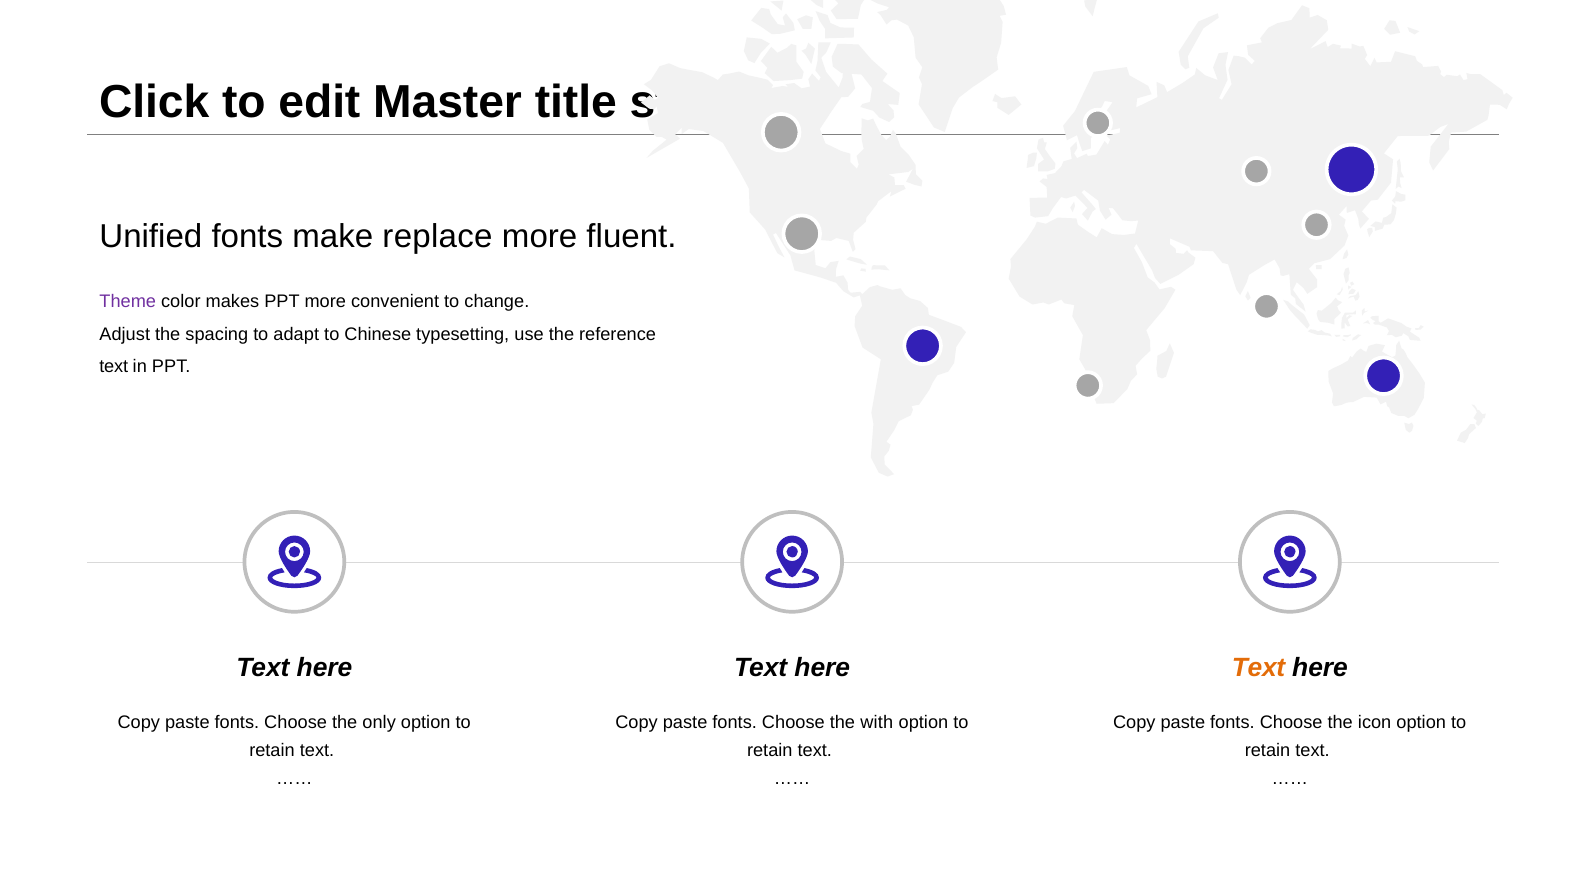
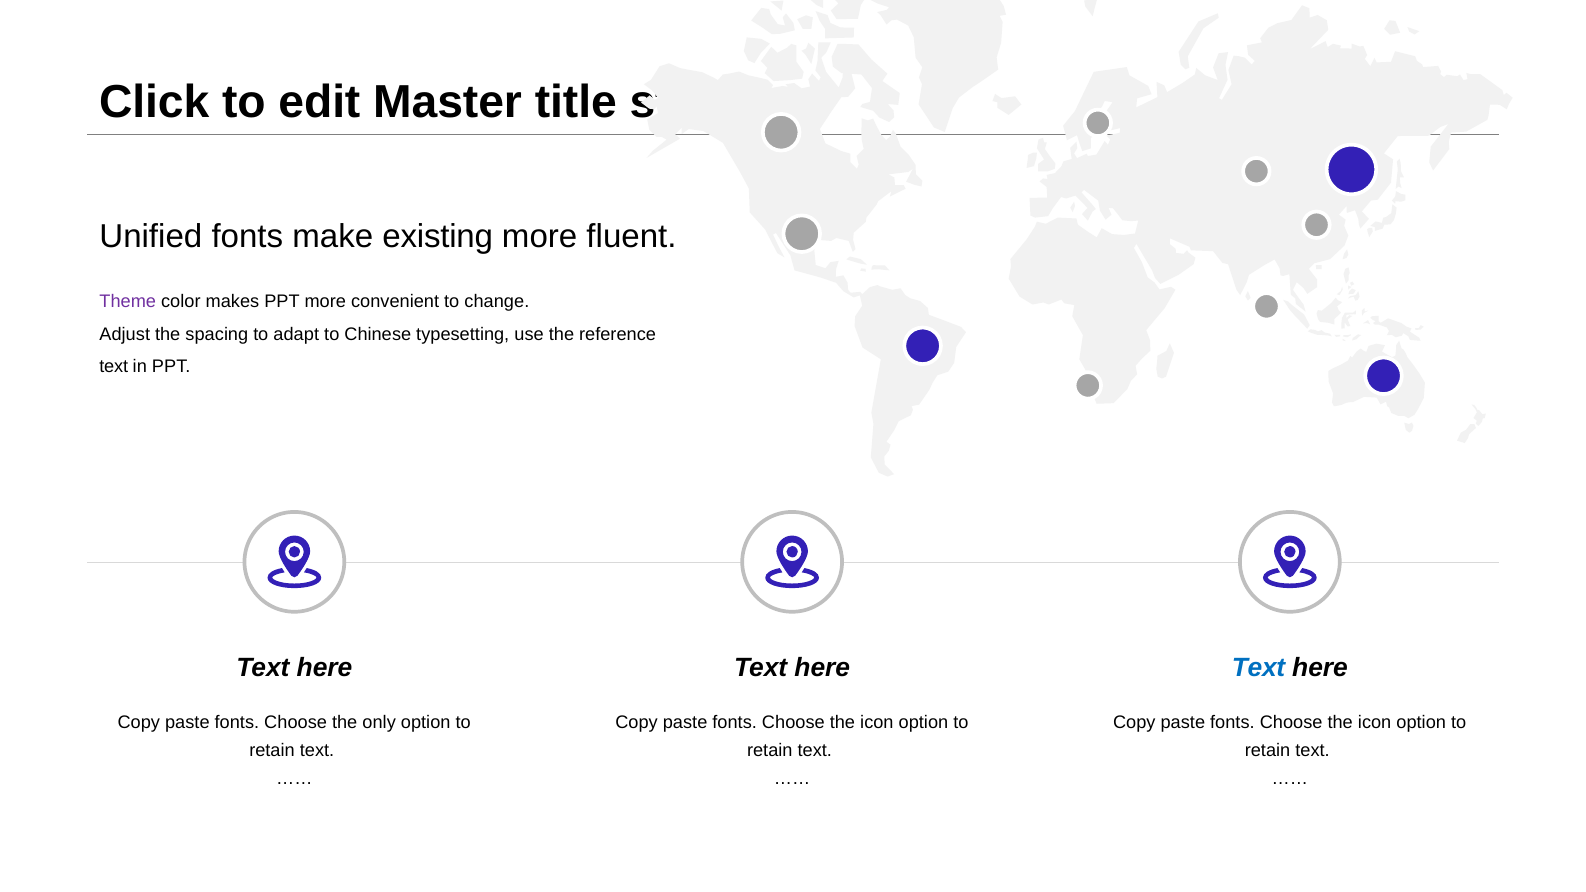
replace: replace -> existing (438, 237)
Text colour: orange -> blue (1259, 668)
with: with -> icon (877, 722)
